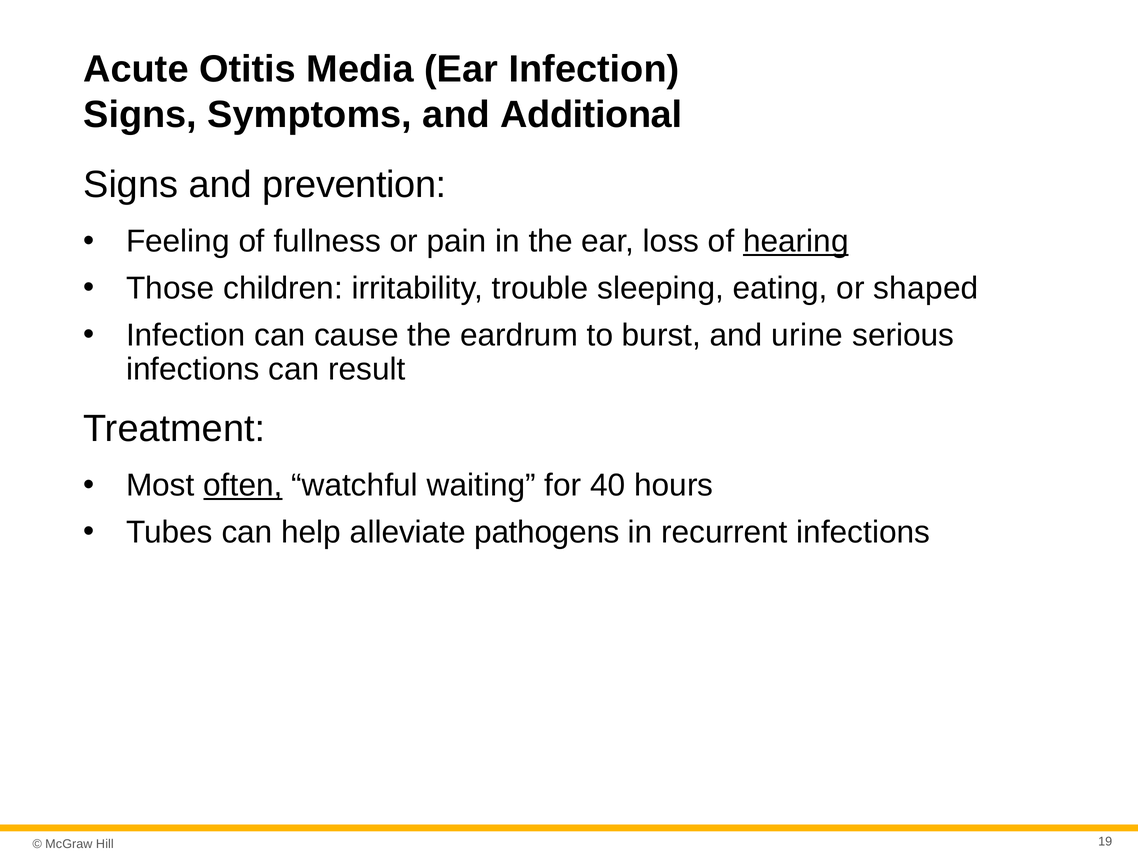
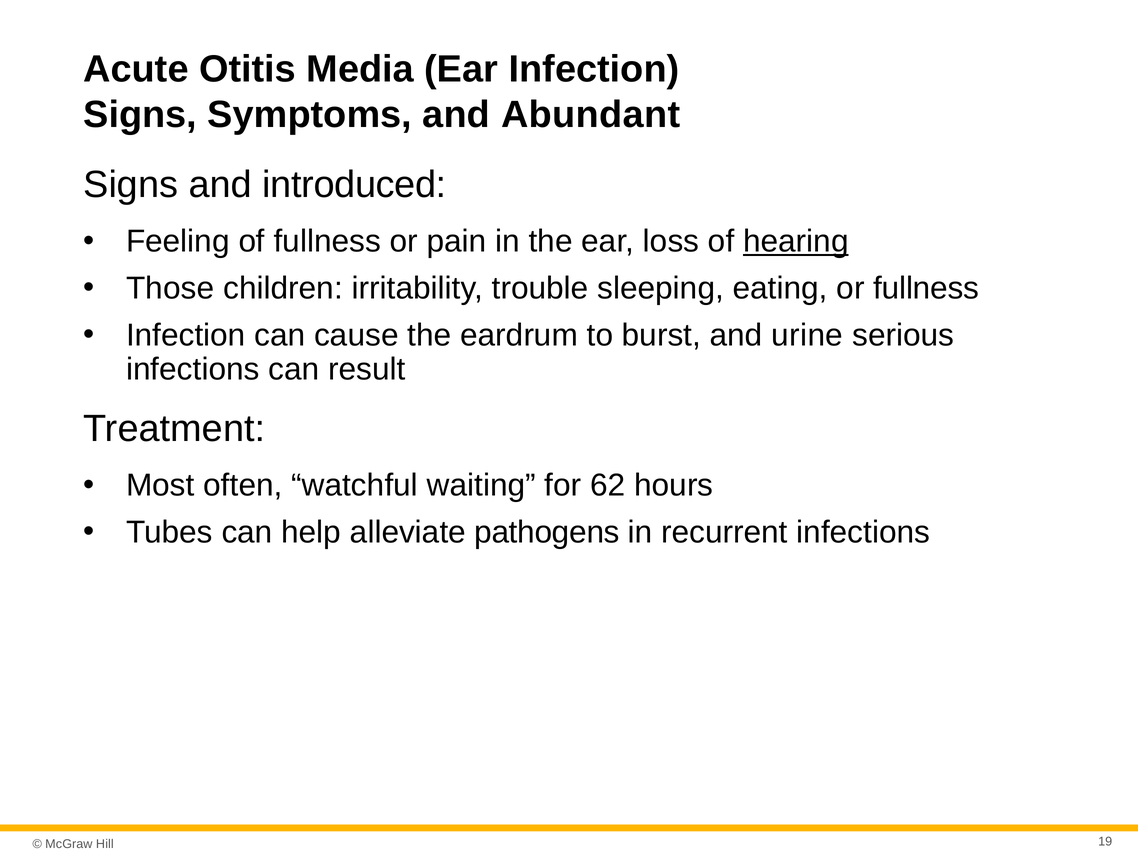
Additional: Additional -> Abundant (591, 115)
prevention: prevention -> introduced (354, 185)
or shaped: shaped -> fullness (926, 288)
often underline: present -> none (243, 485)
40: 40 -> 62 (608, 485)
